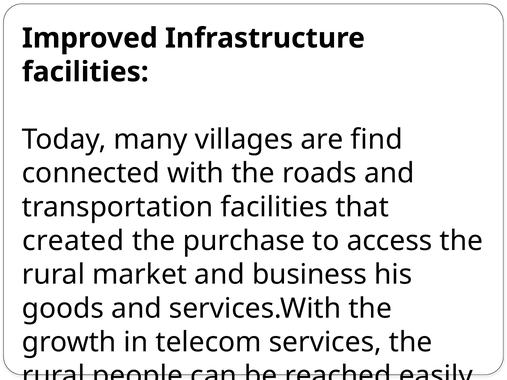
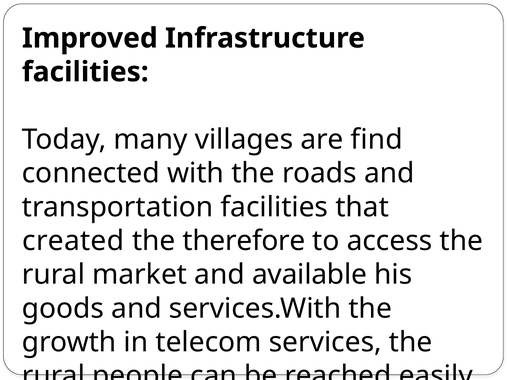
purchase: purchase -> therefore (244, 241)
business: business -> available (310, 275)
